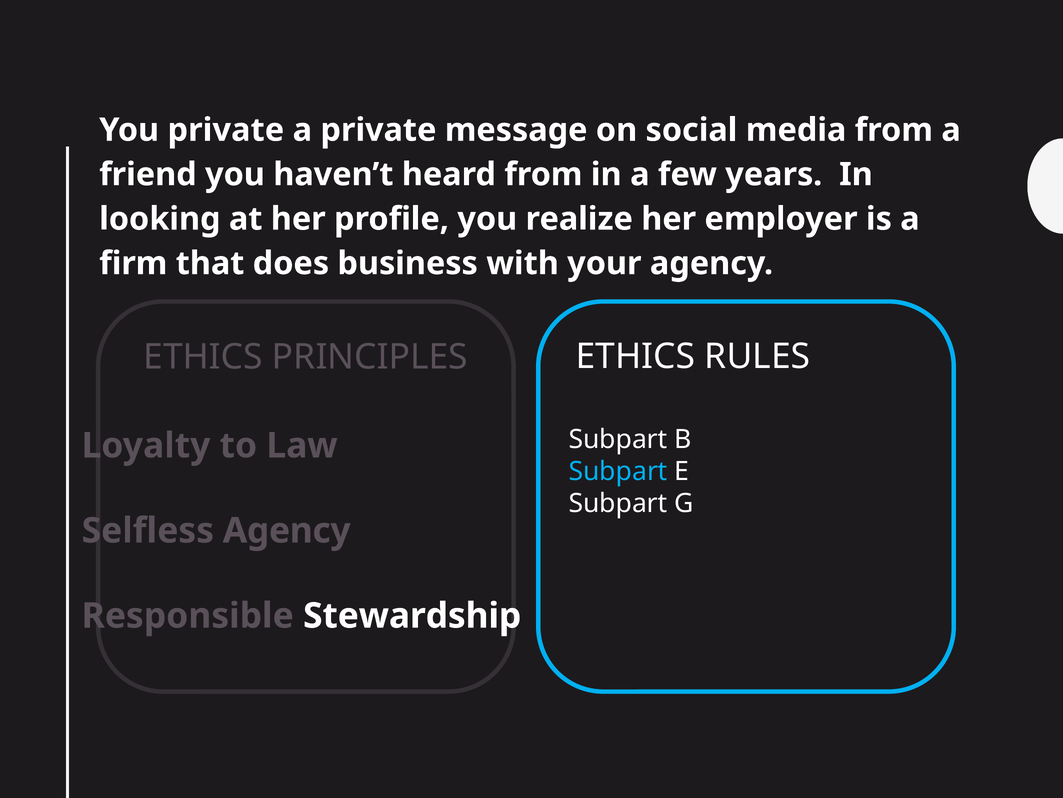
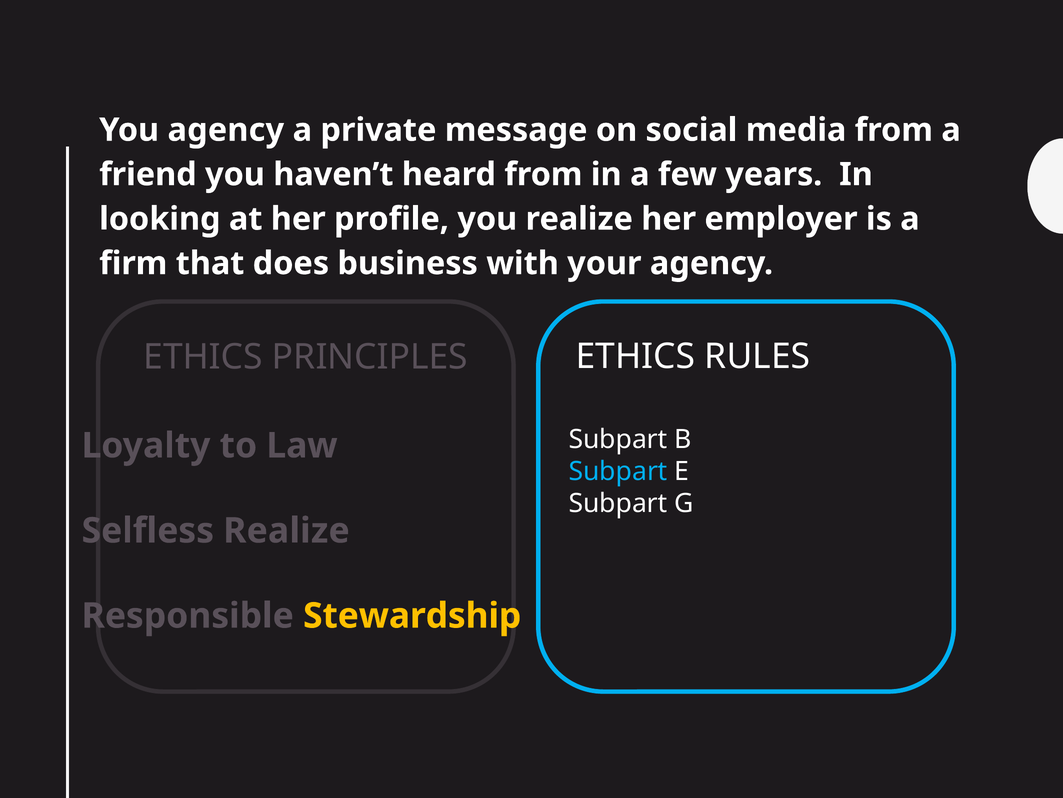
You private: private -> agency (226, 130)
Selfless Agency: Agency -> Realize (286, 530)
Stewardship colour: white -> yellow (412, 615)
